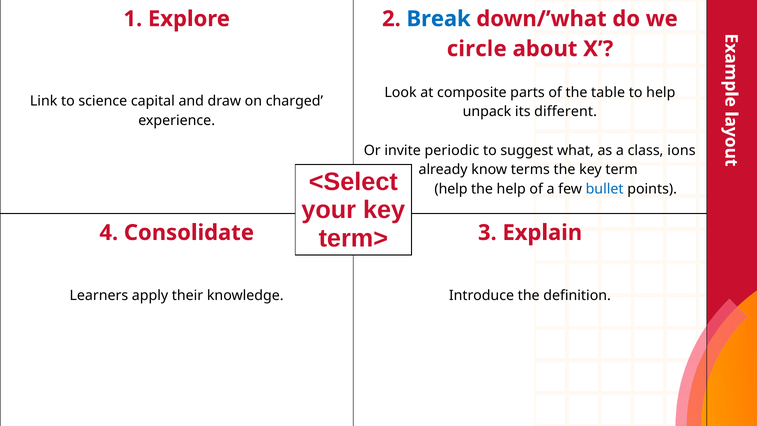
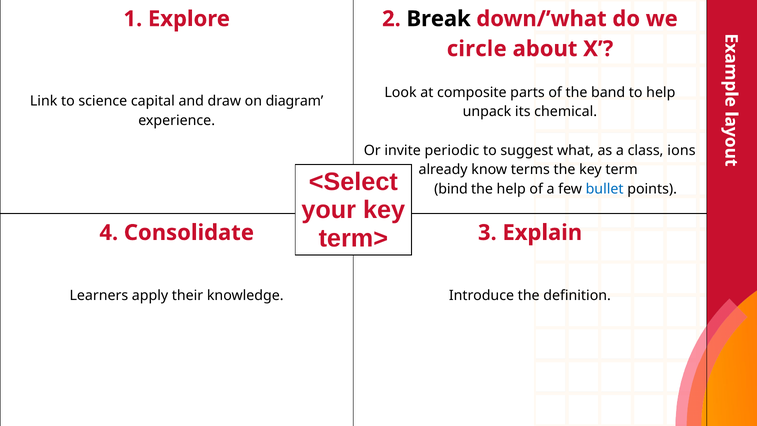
Break colour: blue -> black (439, 19)
table: table -> band (608, 92)
charged: charged -> diagram (294, 101)
different: different -> chemical (566, 112)
help: help -> bind (451, 189)
